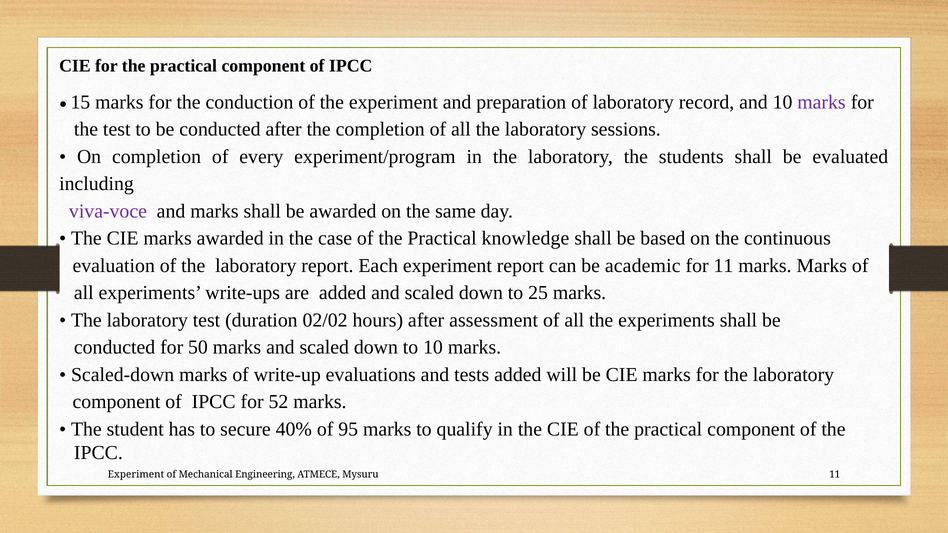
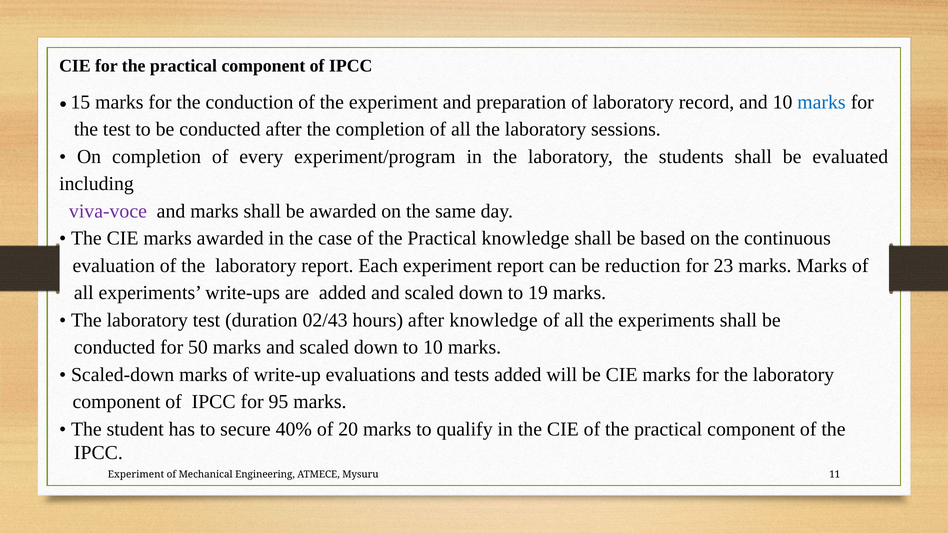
marks colour: purple -> blue (821, 102)
academic: academic -> reduction (643, 266)
for 11: 11 -> 23 (723, 266)
25: 25 -> 19 (538, 293)
02/02: 02/02 -> 02/43 (325, 320)
after assessment: assessment -> knowledge (494, 320)
52: 52 -> 95 (278, 402)
95: 95 -> 20 (348, 429)
